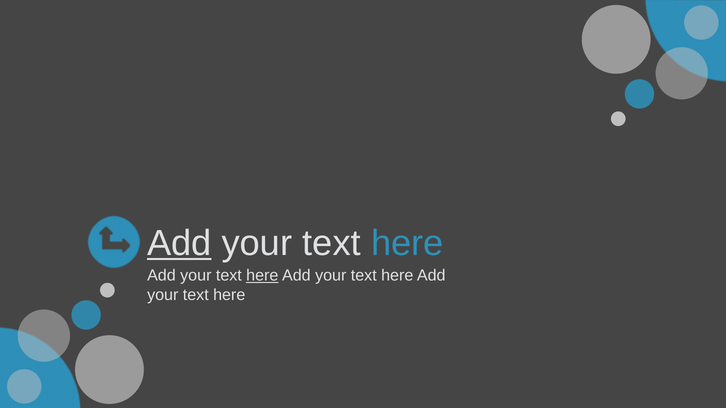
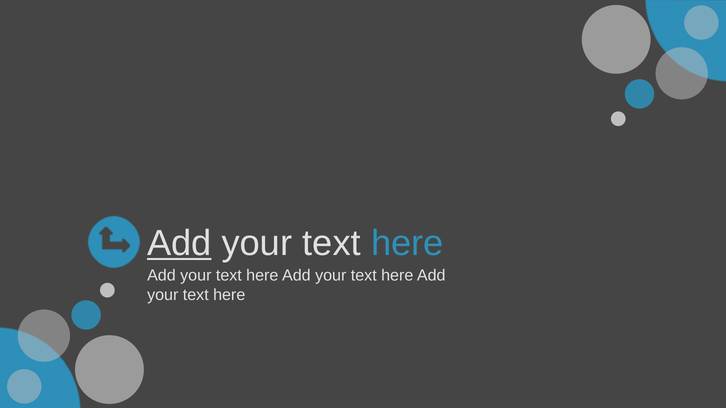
here underline: present -> none (262, 276)
